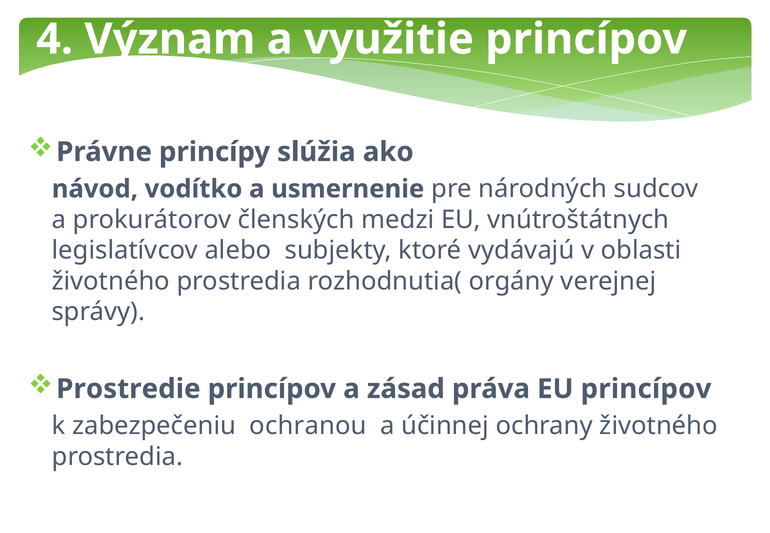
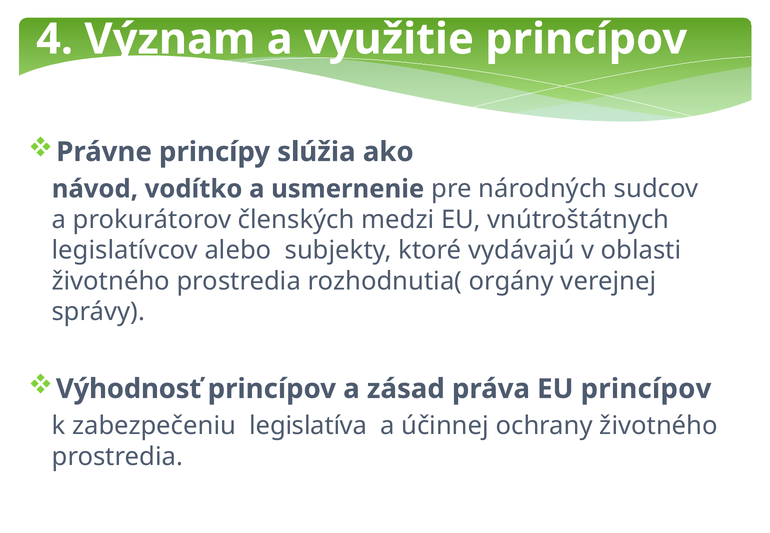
Prostredie: Prostredie -> Výhodnosť (129, 389)
ochranou: ochranou -> legislatíva (308, 426)
